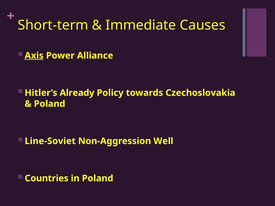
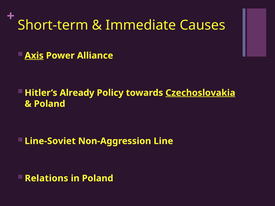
Czechoslovakia underline: none -> present (200, 93)
Well: Well -> Line (163, 141)
Countries: Countries -> Relations (46, 179)
